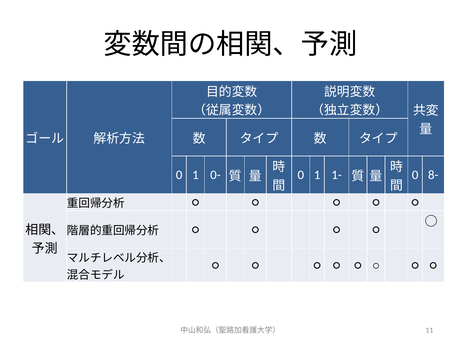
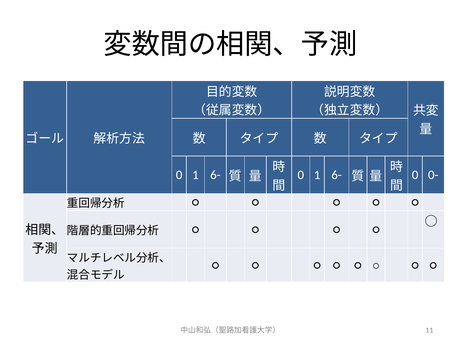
0-: 0- -> 6- (215, 175)
1-: 1- -> 6- (337, 175)
8-: 8- -> 0- (433, 175)
